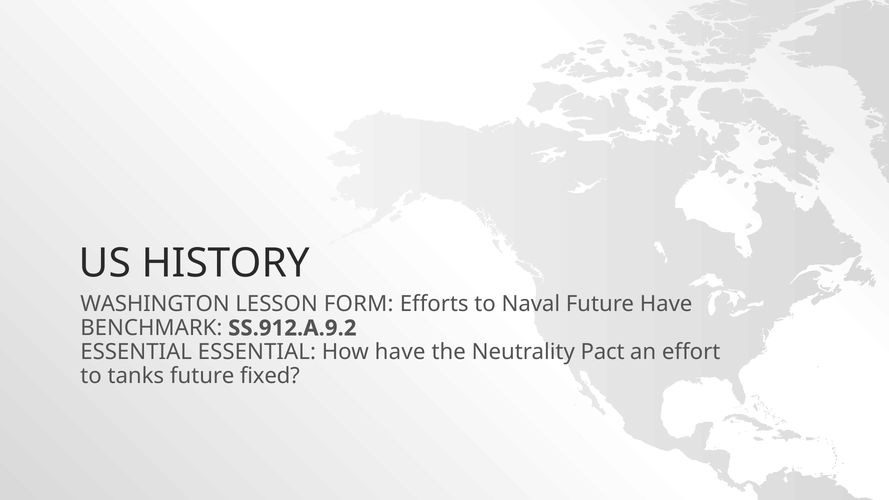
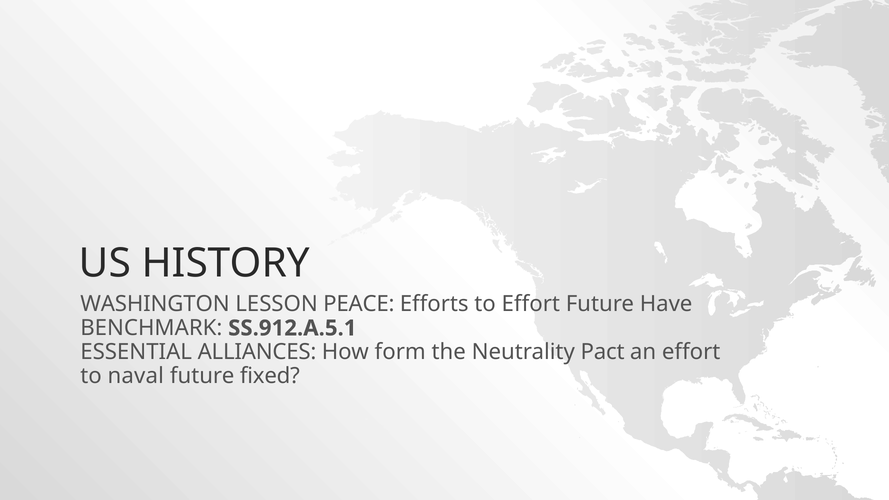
FORM: FORM -> PEACE (359, 304)
to Naval: Naval -> Effort (531, 304)
SS.912.A.9.2: SS.912.A.9.2 -> SS.912.A.5.1 (292, 328)
ESSENTIAL ESSENTIAL: ESSENTIAL -> ALLIANCES (257, 352)
How have: have -> form (400, 352)
tanks: tanks -> naval (136, 376)
